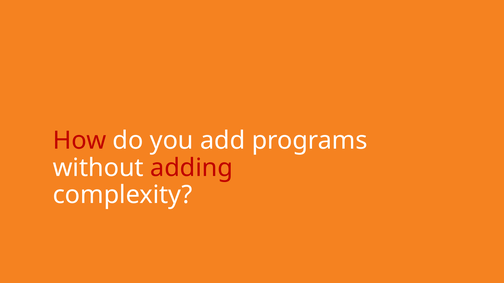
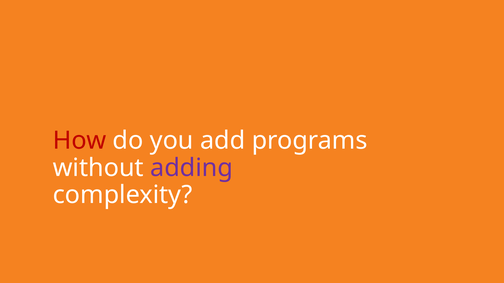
adding colour: red -> purple (192, 168)
